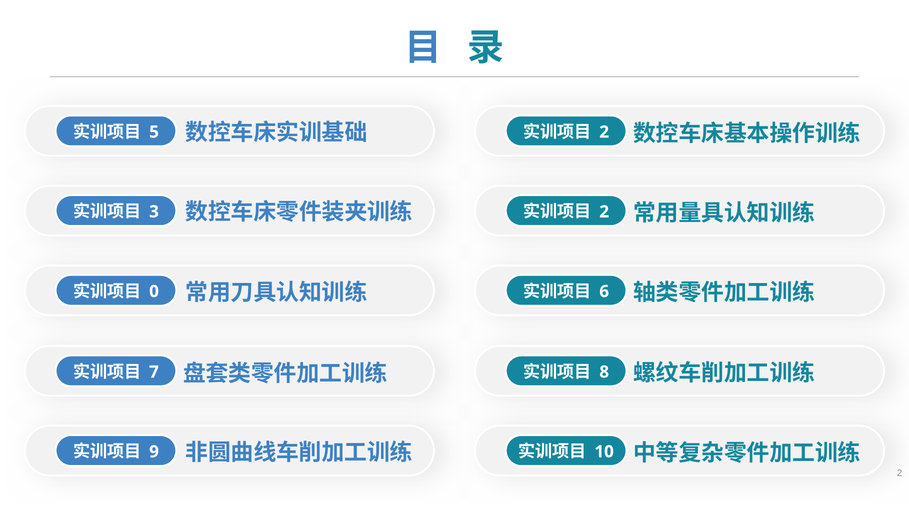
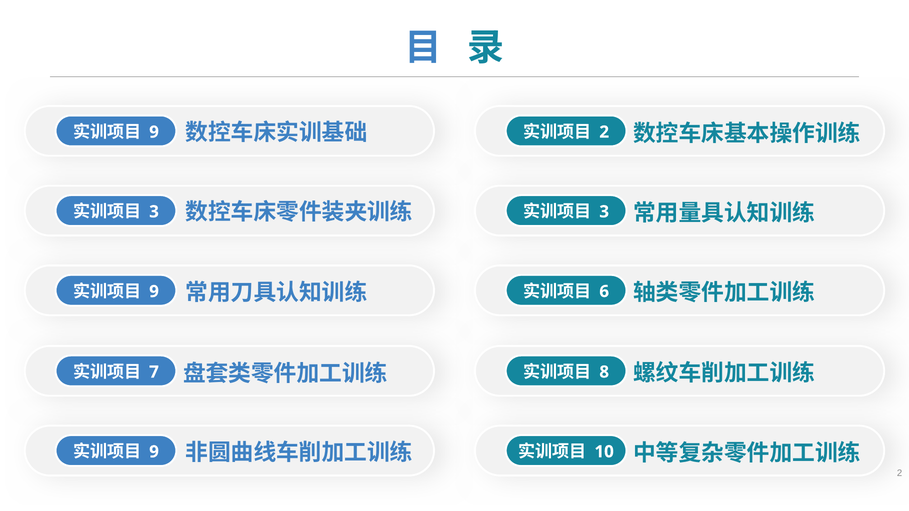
5: 5 -> 9 (154, 132)
2: 2 -> 3 (604, 212)
0: 0 -> 9 (154, 292)
